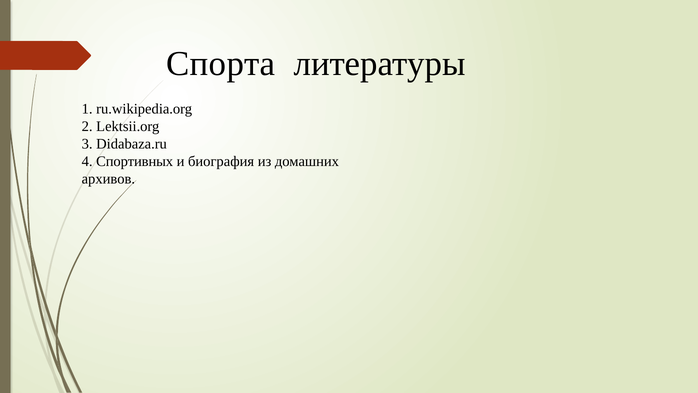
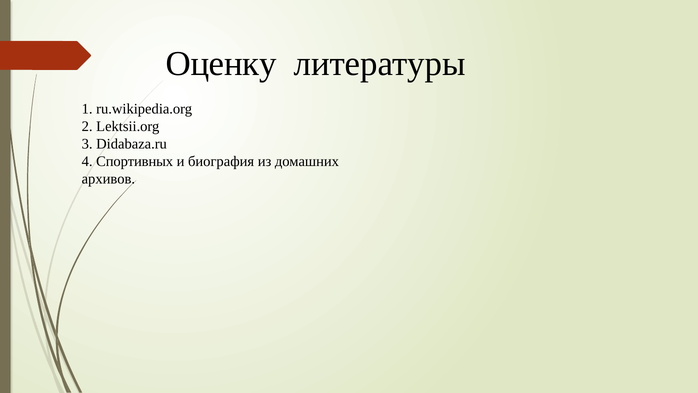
Спорта: Спорта -> Оценку (221, 64)
